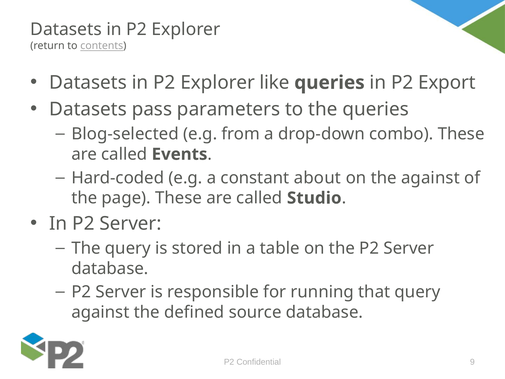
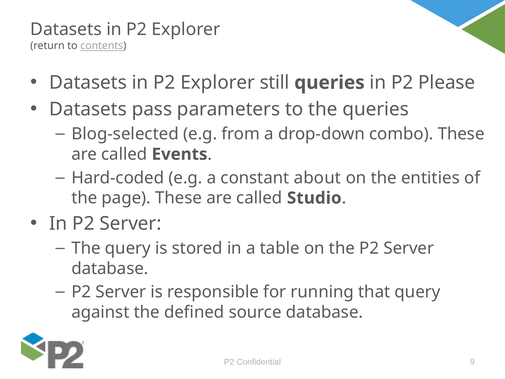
like: like -> still (275, 83)
Export: Export -> Please (447, 83)
the against: against -> entities (430, 178)
